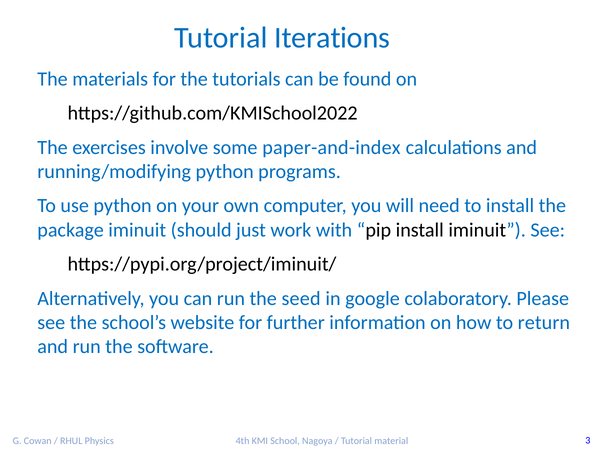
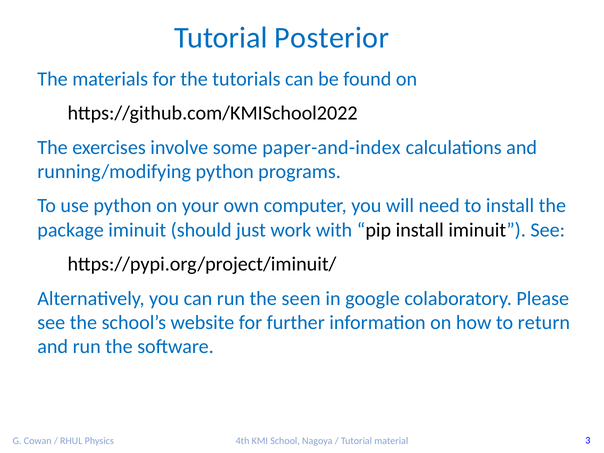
Iterations: Iterations -> Posterior (332, 38)
seed: seed -> seen (301, 298)
